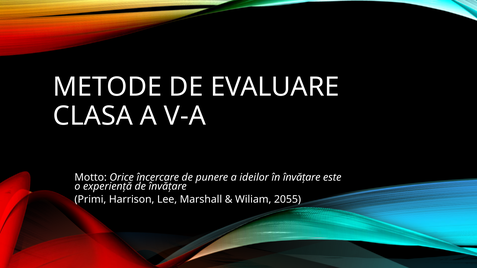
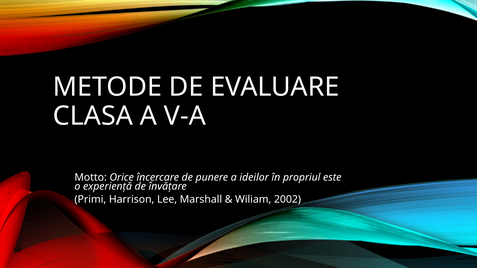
în învățare: învățare -> propriul (302, 178)
2055: 2055 -> 2002 (288, 200)
